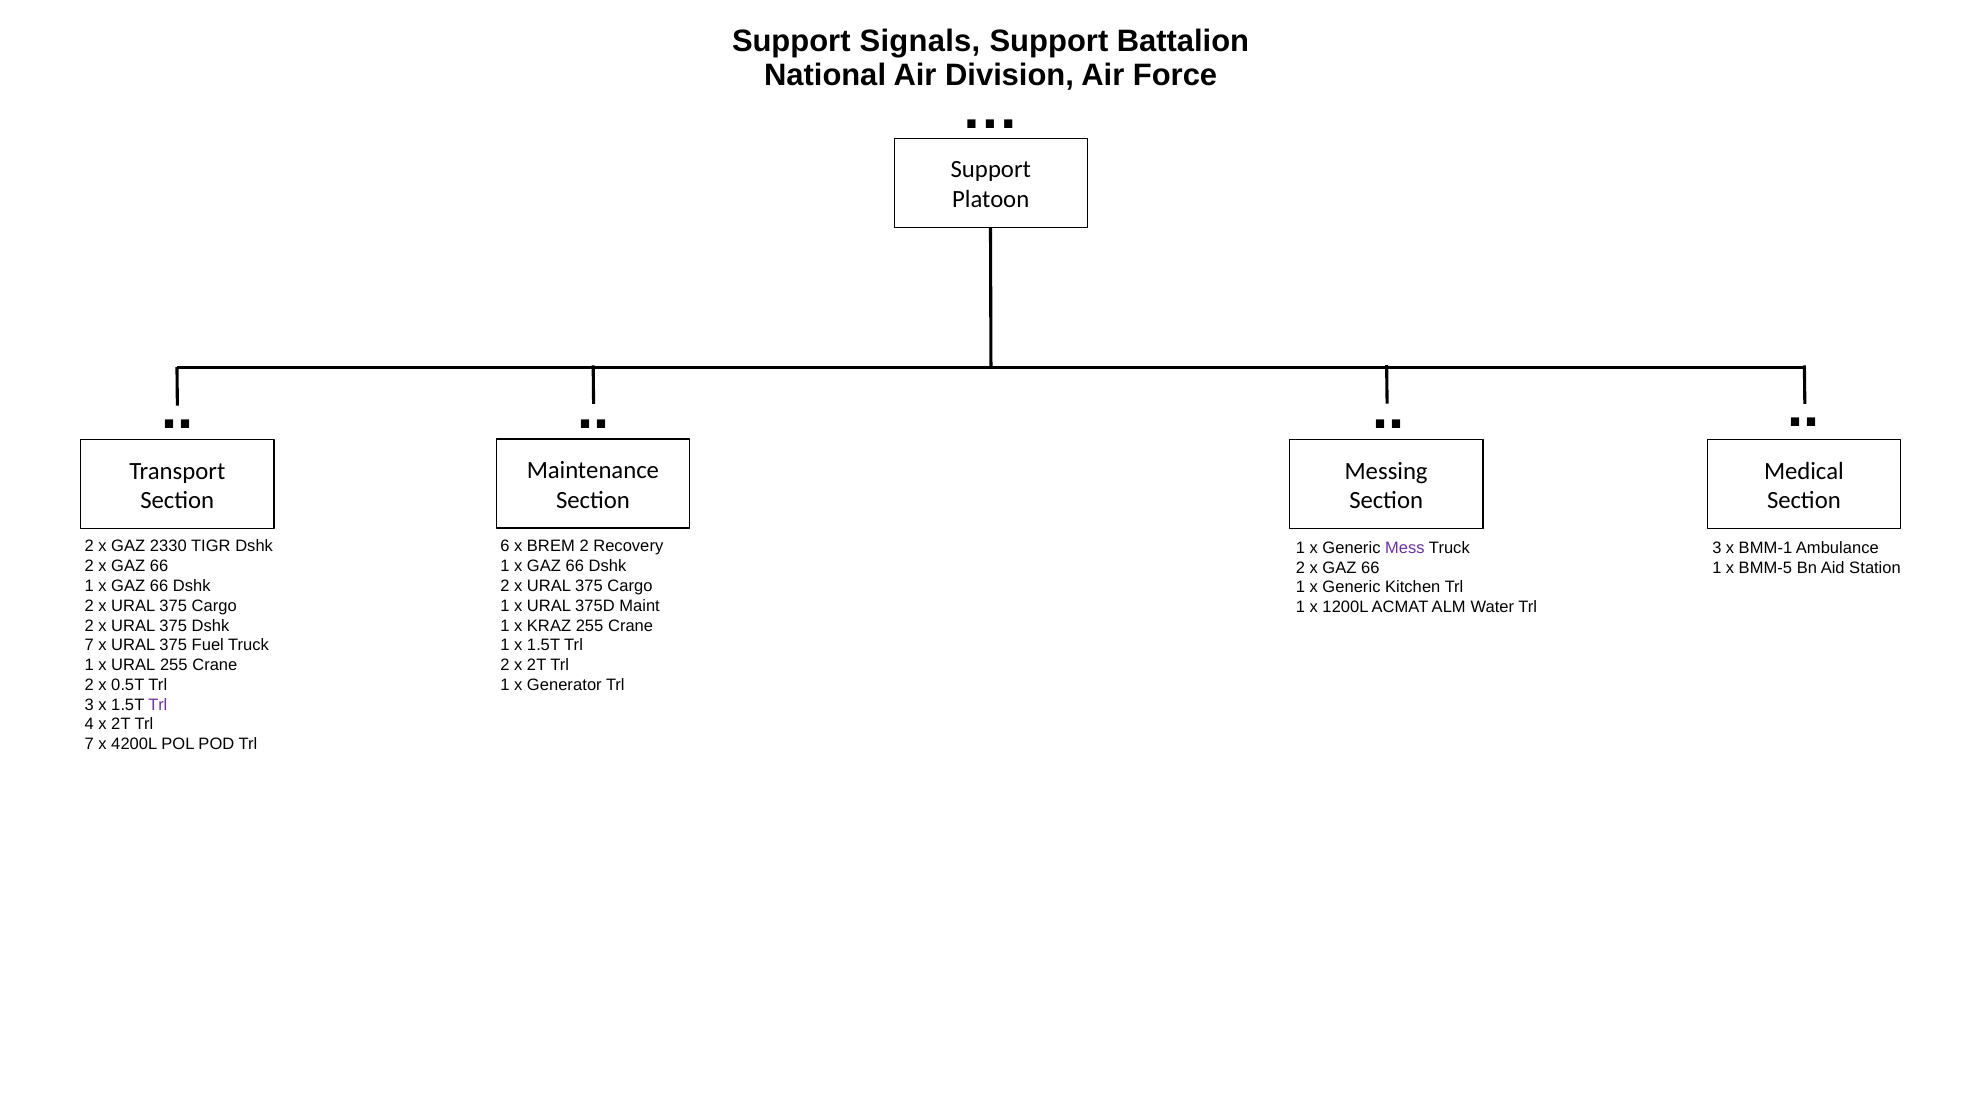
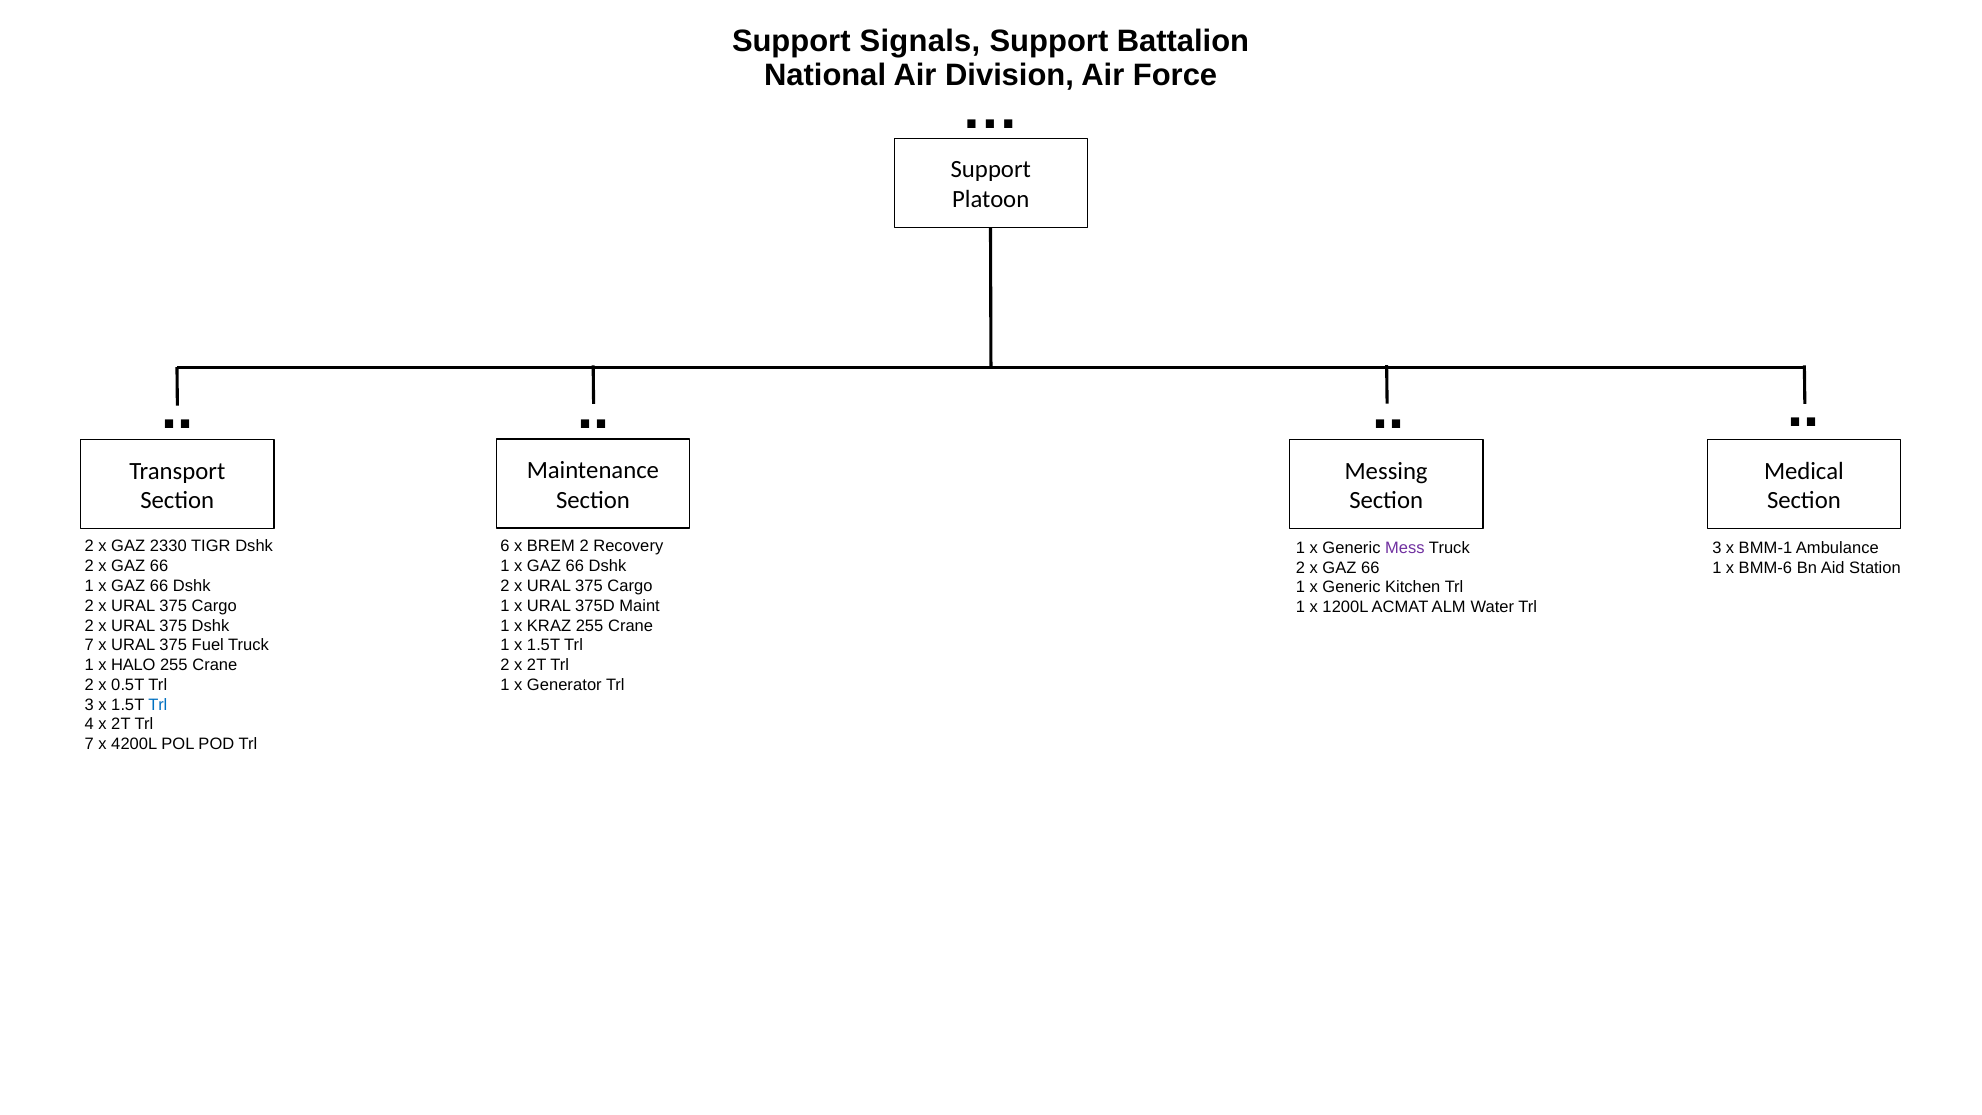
BMM-5: BMM-5 -> BMM-6 (1765, 568)
URAL: URAL -> HALO (133, 665)
Trl colour: purple -> blue (158, 705)
